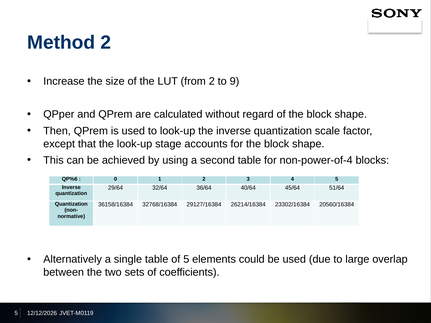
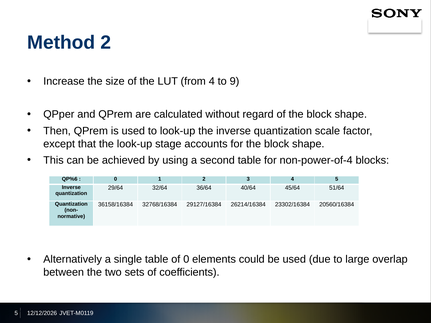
from 2: 2 -> 4 (212, 81)
of 5: 5 -> 0 (186, 260)
